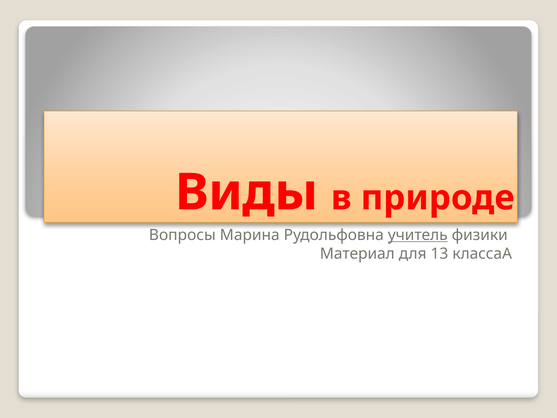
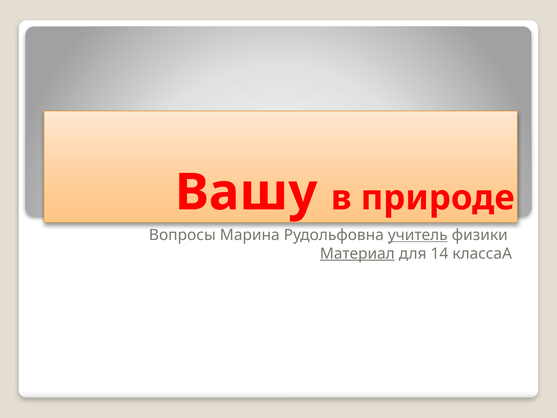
Виды: Виды -> Вашу (246, 192)
Материал underline: none -> present (357, 253)
13: 13 -> 14 (439, 253)
